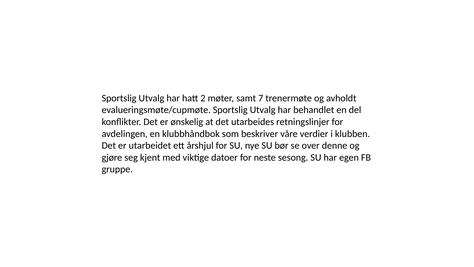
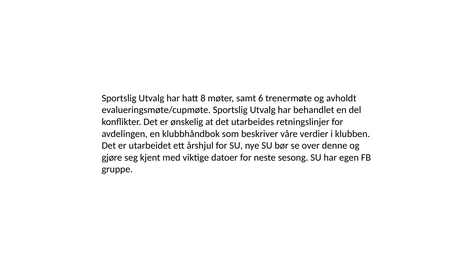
2: 2 -> 8 (203, 98)
7: 7 -> 6 (261, 98)
